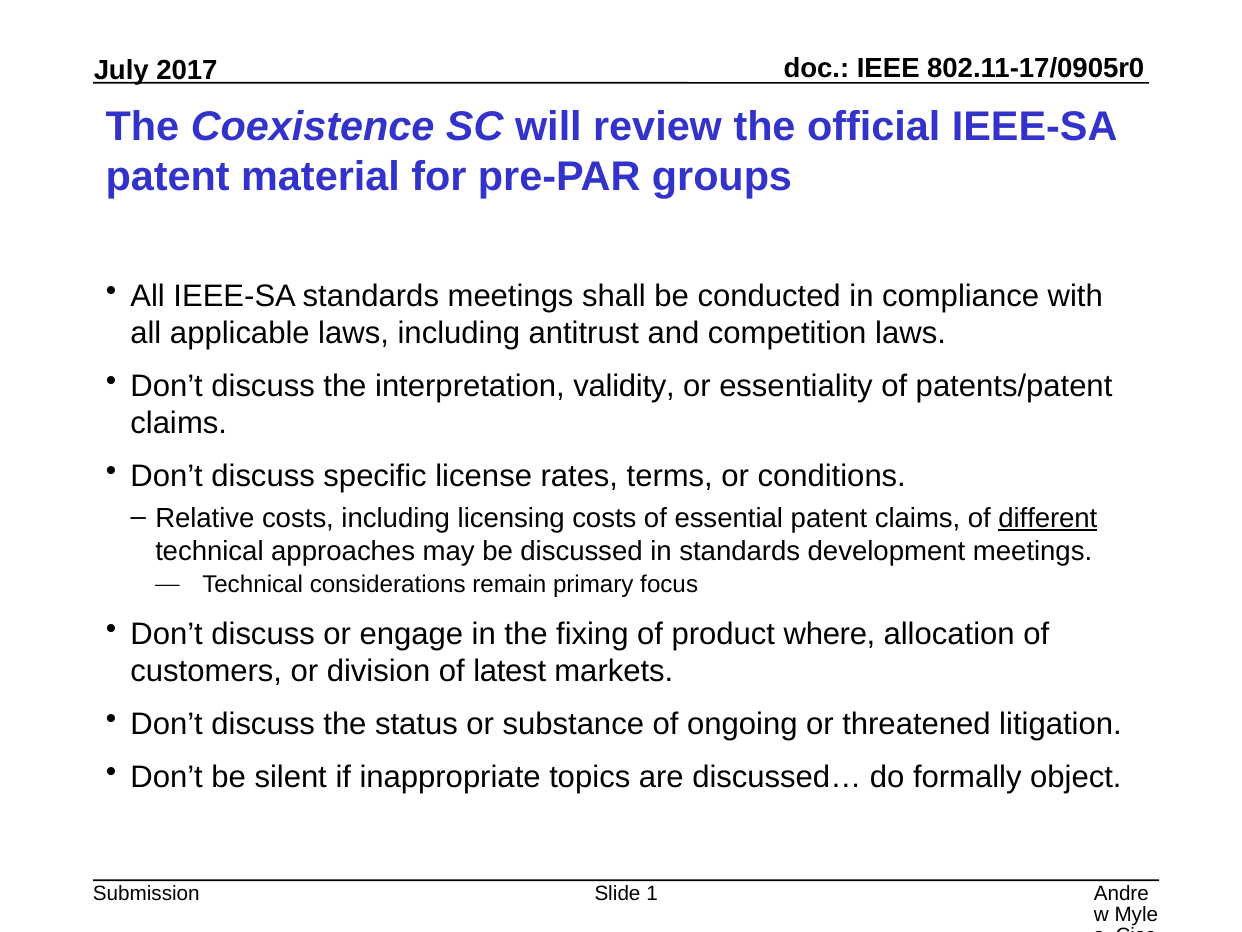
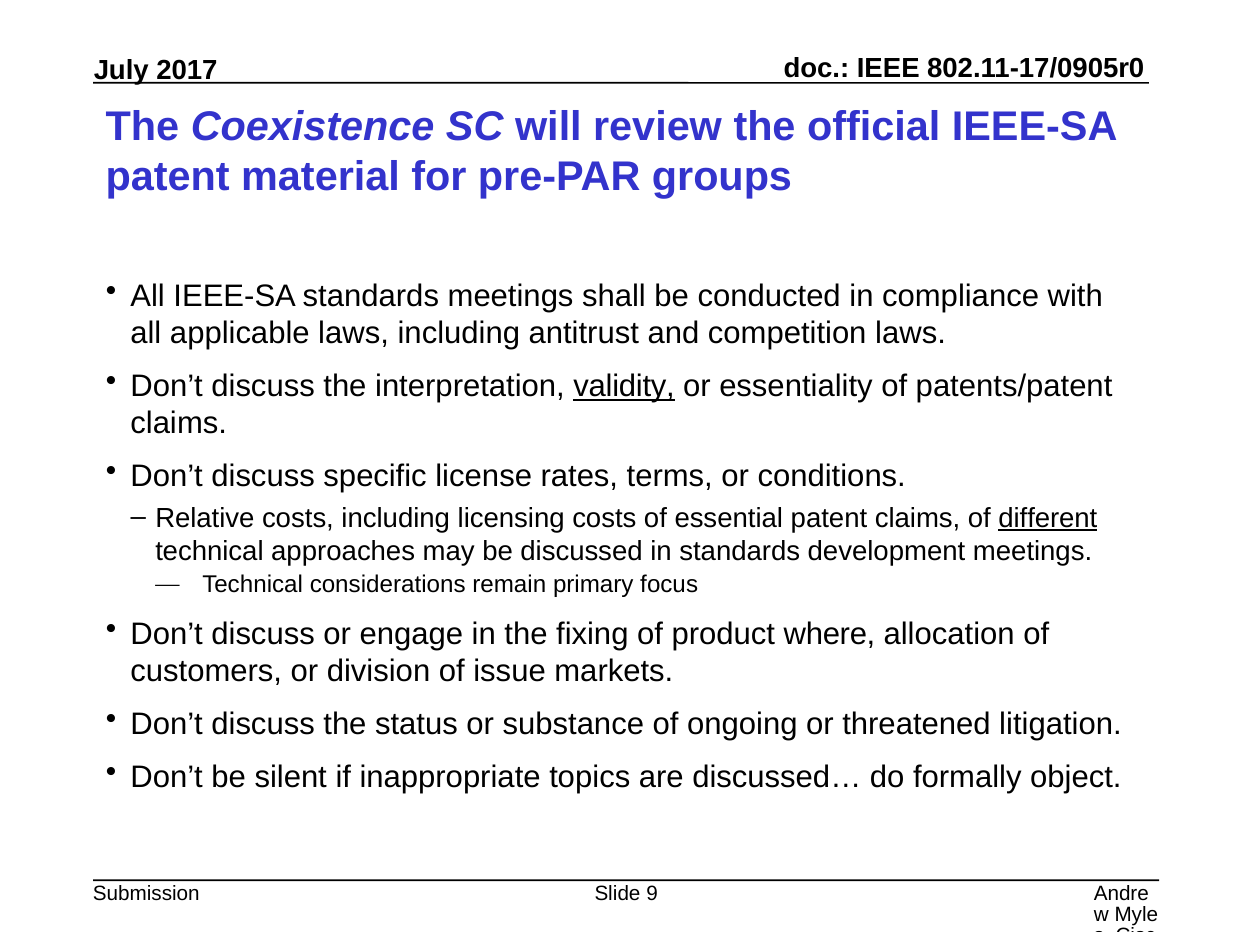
validity underline: none -> present (624, 386)
latest: latest -> issue (510, 671)
1: 1 -> 9 (652, 893)
